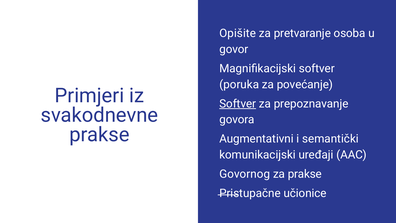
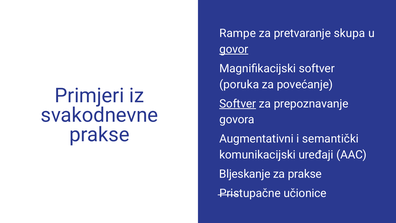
Opišite: Opišite -> Rampe (238, 33)
osoba: osoba -> skupa (350, 33)
govor underline: none -> present (234, 49)
Govornog: Govornog -> Bljeskanje (245, 174)
